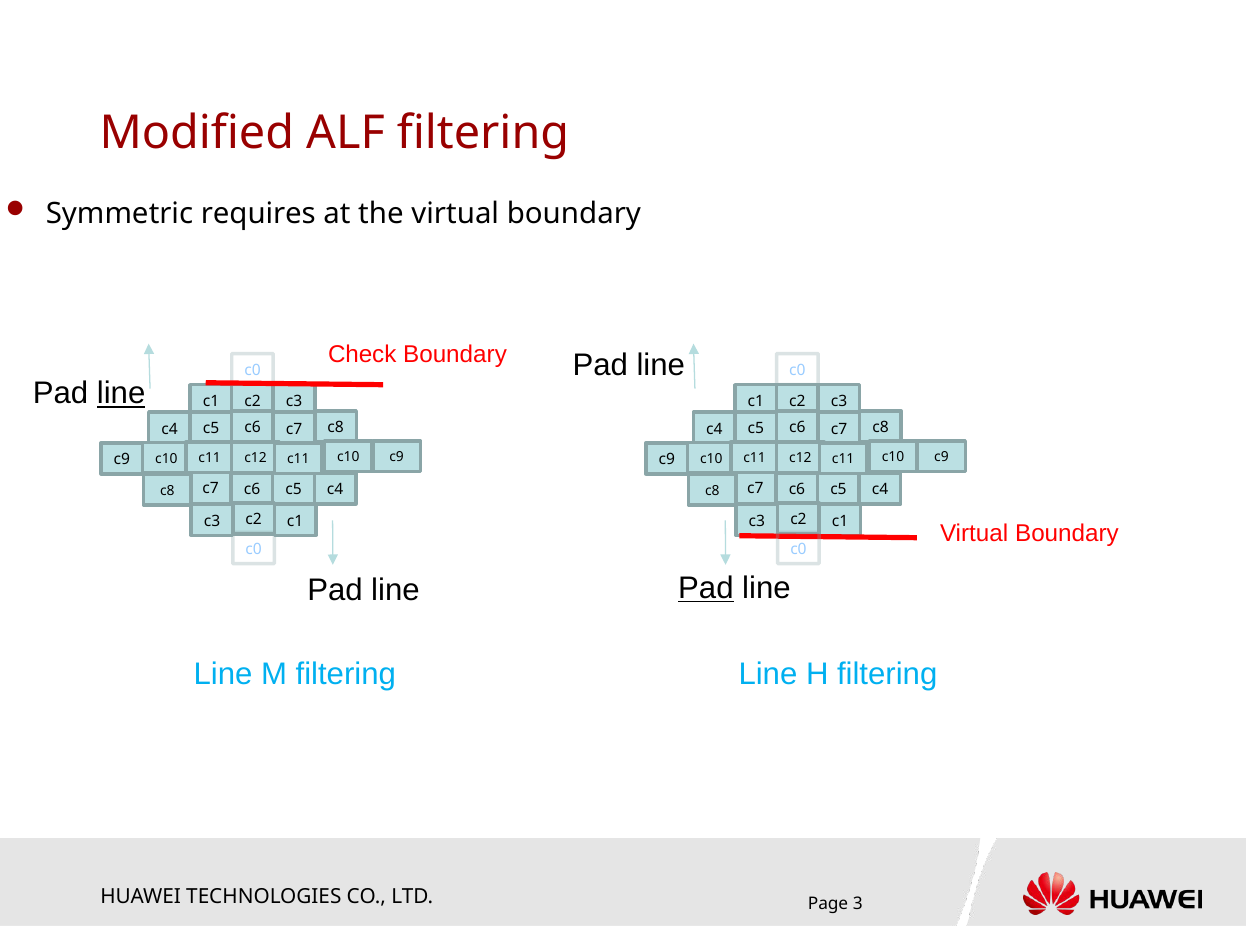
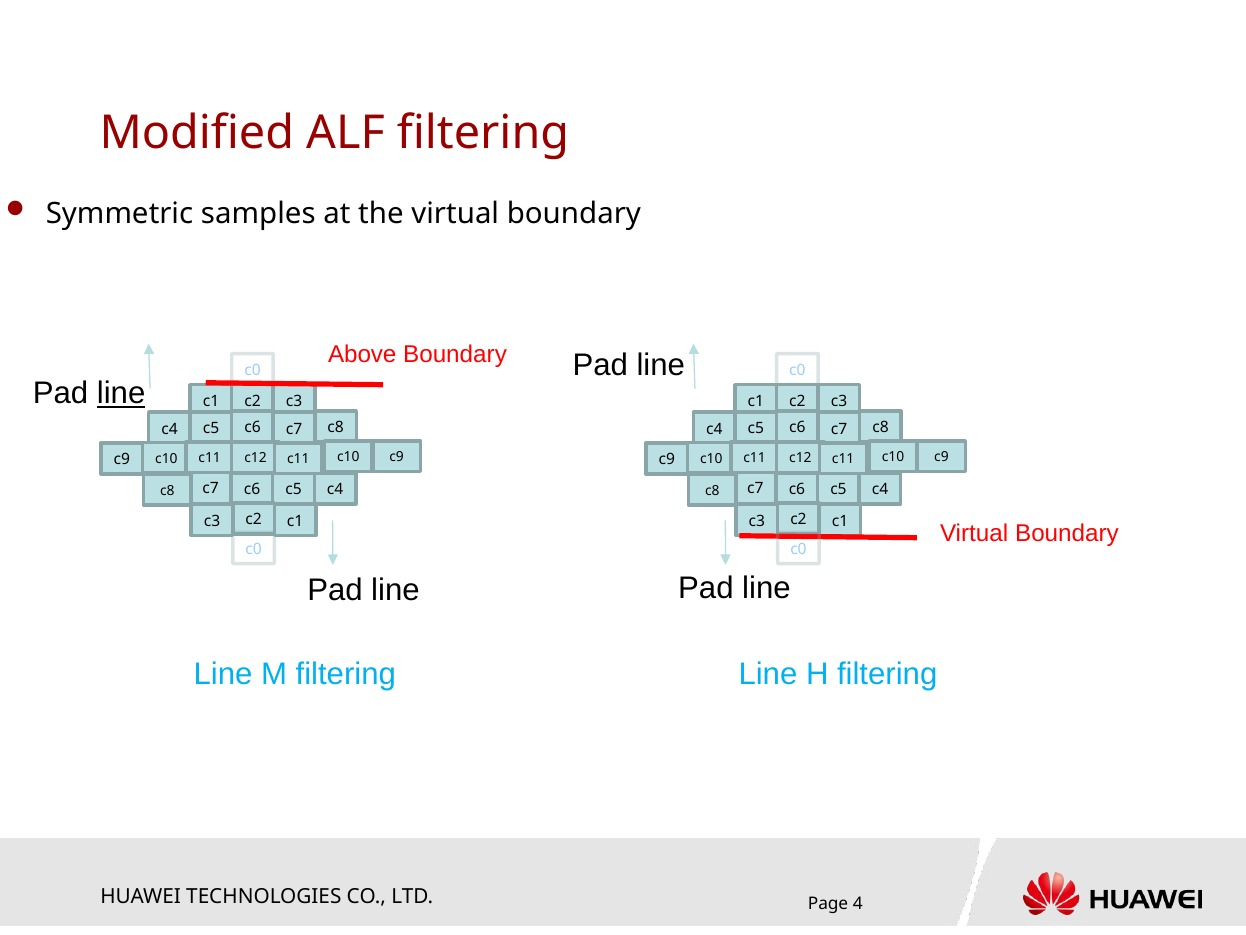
requires: requires -> samples (258, 213)
Check: Check -> Above (362, 355)
Pad underline: present -> none (706, 588)
3: 3 -> 4 (858, 903)
